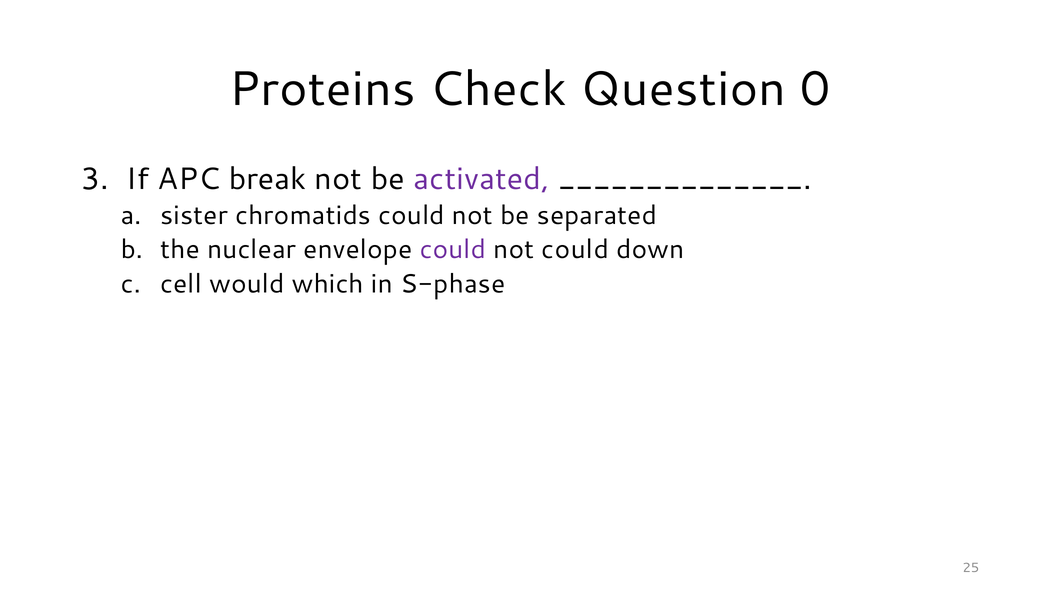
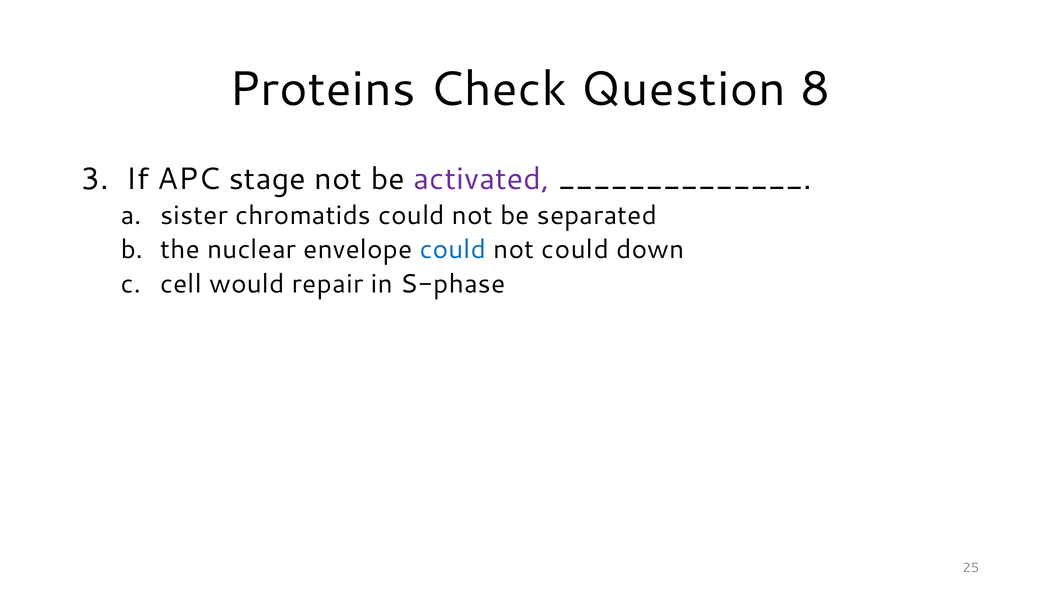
0: 0 -> 8 (815, 89)
break: break -> stage (267, 179)
could colour: purple -> blue (453, 250)
which: which -> repair (328, 284)
